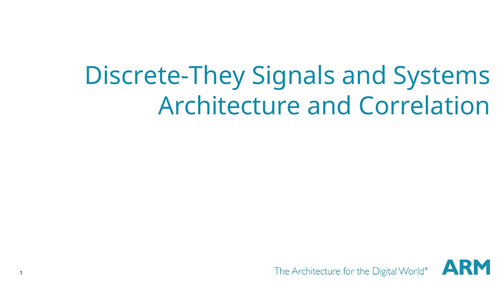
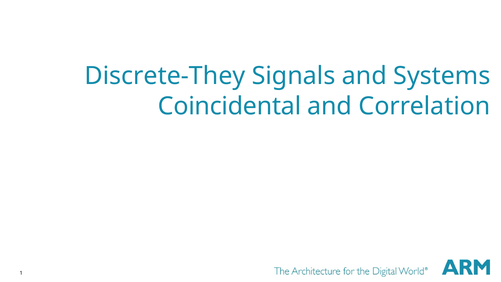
Architecture: Architecture -> Coincidental (230, 106)
